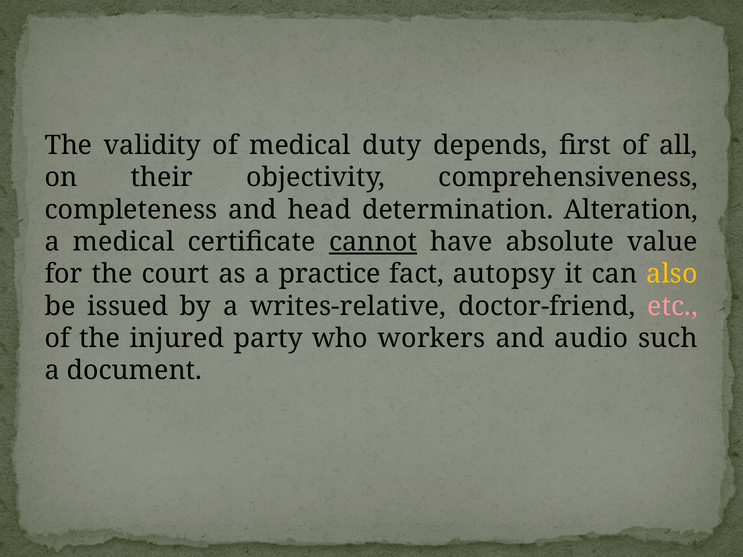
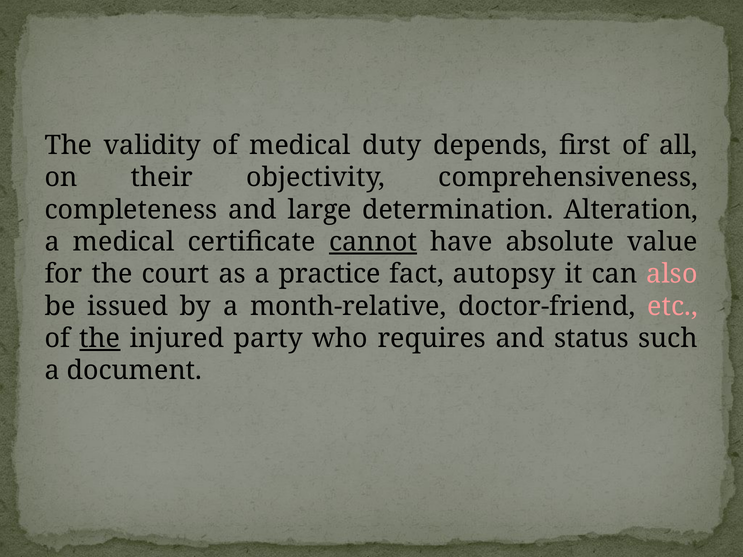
head: head -> large (320, 210)
also colour: yellow -> pink (672, 274)
writes-relative: writes-relative -> month-relative (348, 306)
the underline: none -> present (100, 339)
workers: workers -> requires (432, 339)
audio: audio -> status (591, 339)
